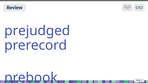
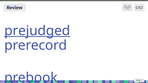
prejudged underline: none -> present (37, 31)
